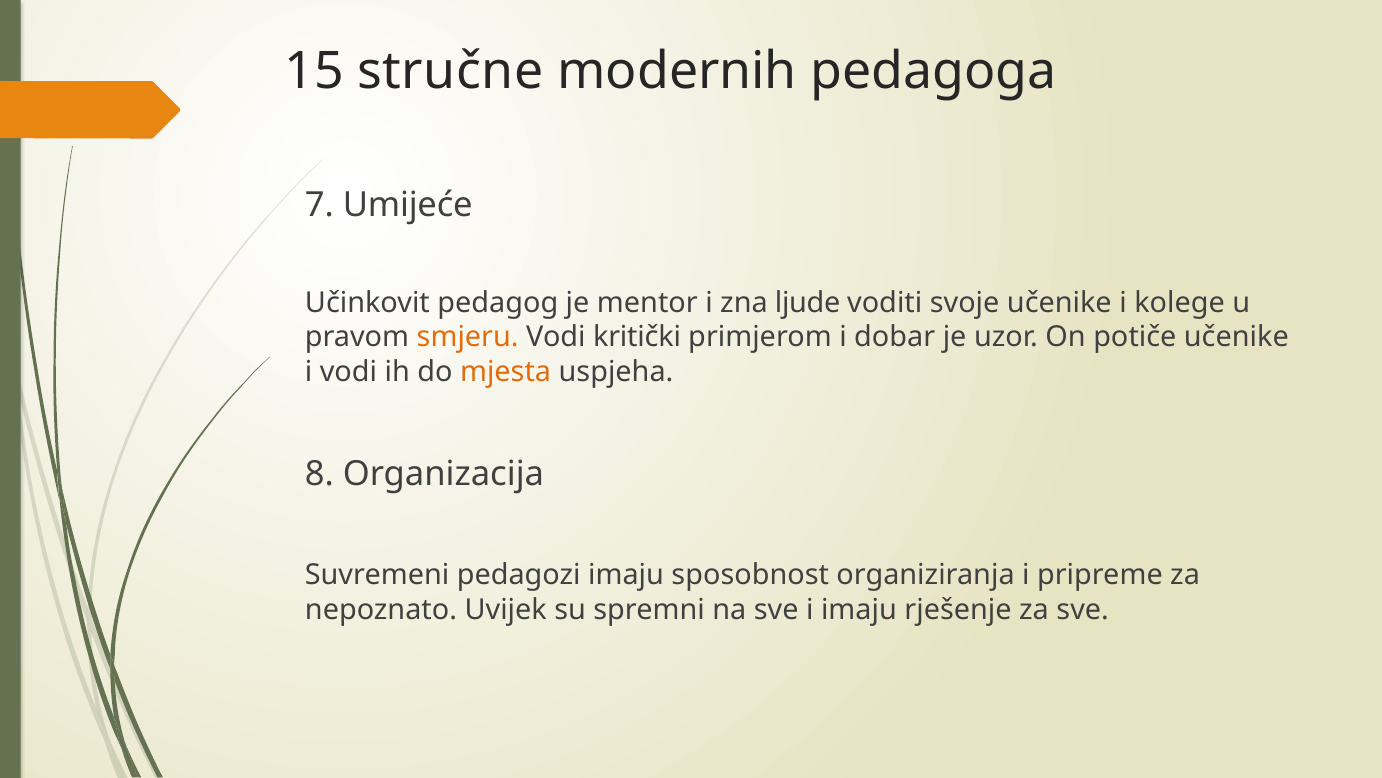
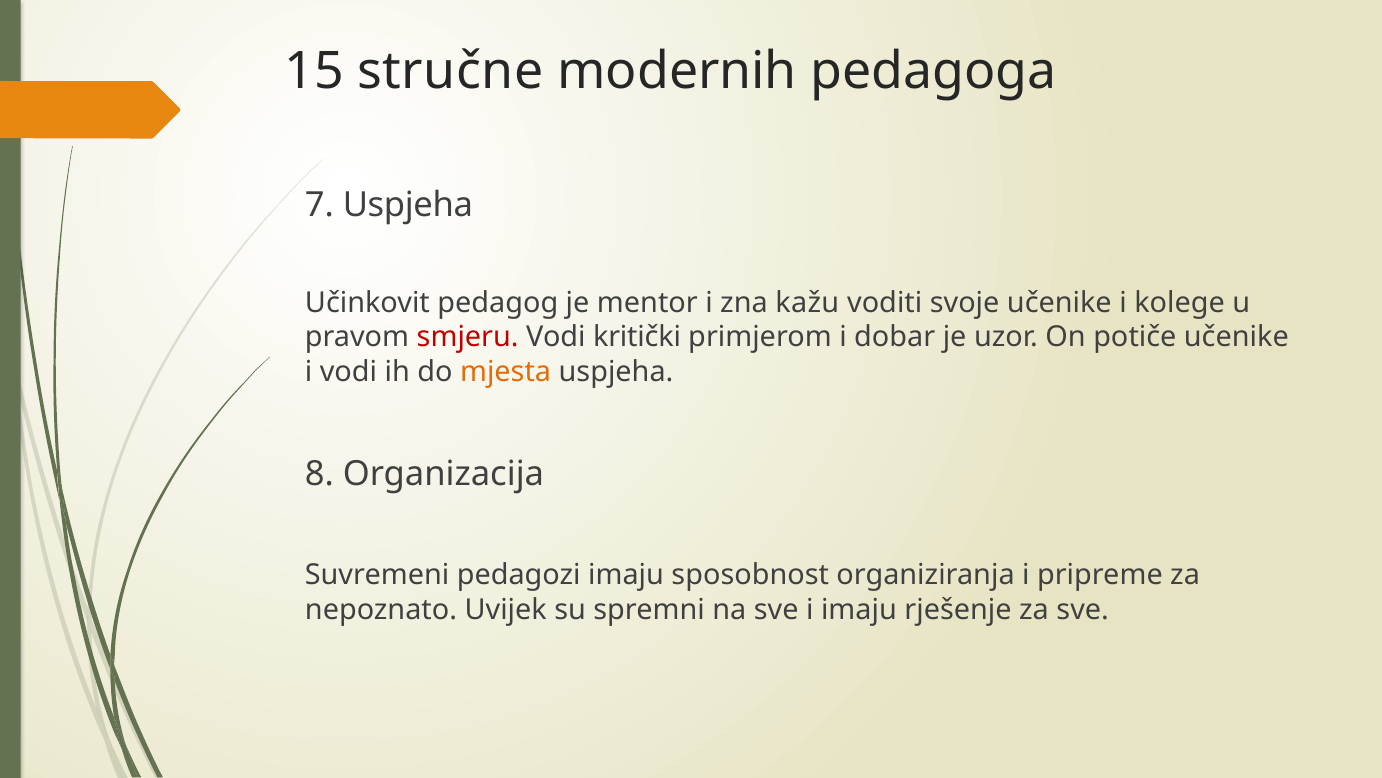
7 Umijeće: Umijeće -> Uspjeha (408, 205)
ljude: ljude -> kažu (807, 303)
smjeru colour: orange -> red (468, 337)
